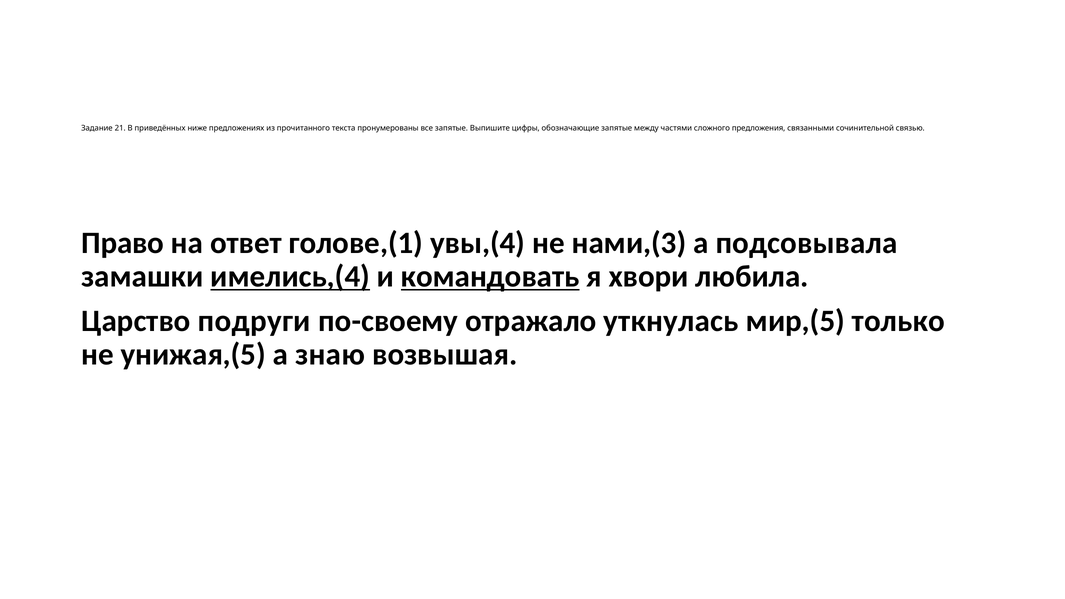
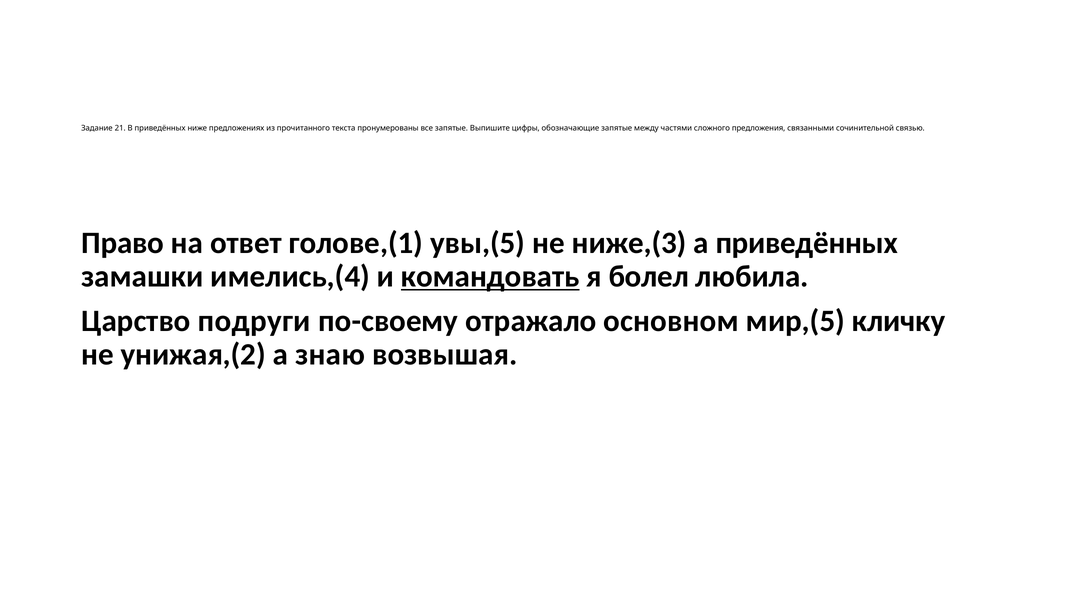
увы,(4: увы,(4 -> увы,(5 (478, 243)
нами,(3: нами,(3 -> ниже,(3 (629, 243)
а подсовывала: подсовывала -> приведённых (807, 243)
имелись,(4 underline: present -> none (290, 276)
хвори: хвори -> болел (649, 276)
уткнулась: уткнулась -> основном (671, 321)
только: только -> кличку (899, 321)
унижая,(5: унижая,(5 -> унижая,(2 (193, 355)
